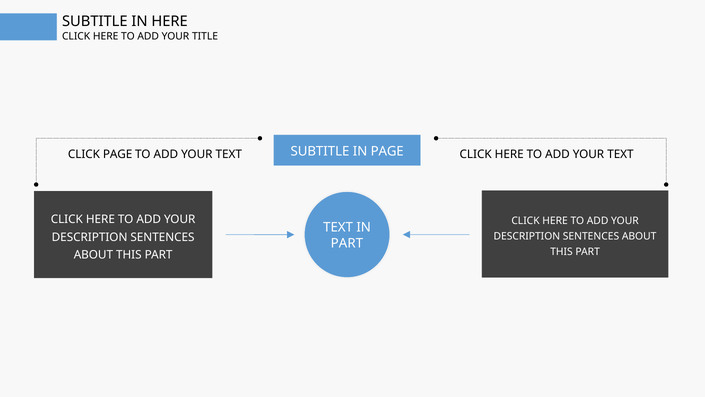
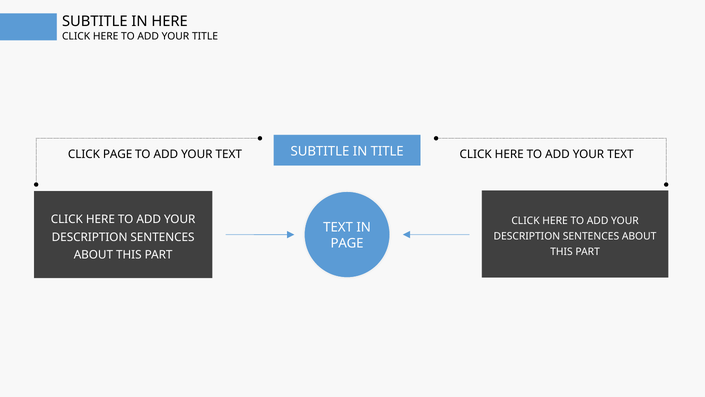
IN PAGE: PAGE -> TITLE (387, 151)
PART: PART -> PAGE (347, 243)
